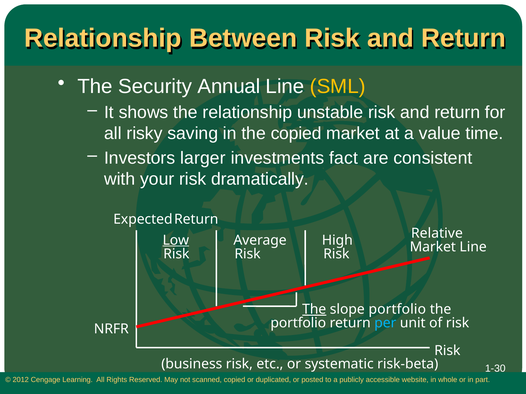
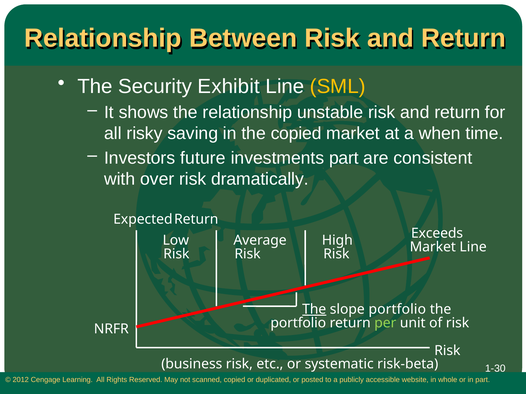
Annual: Annual -> Exhibit (229, 86)
value: value -> when (440, 134)
larger: larger -> future (203, 158)
investments fact: fact -> part (344, 158)
your: your -> over (157, 179)
Relative: Relative -> Exceeds (437, 233)
Low underline: present -> none (176, 240)
per colour: light blue -> light green (385, 323)
